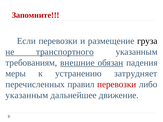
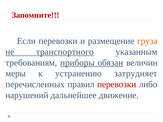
груза colour: black -> orange (147, 41)
внешние: внешние -> приборы (77, 63)
падения: падения -> величин (142, 63)
указанным: указанным -> нарушений (27, 95)
